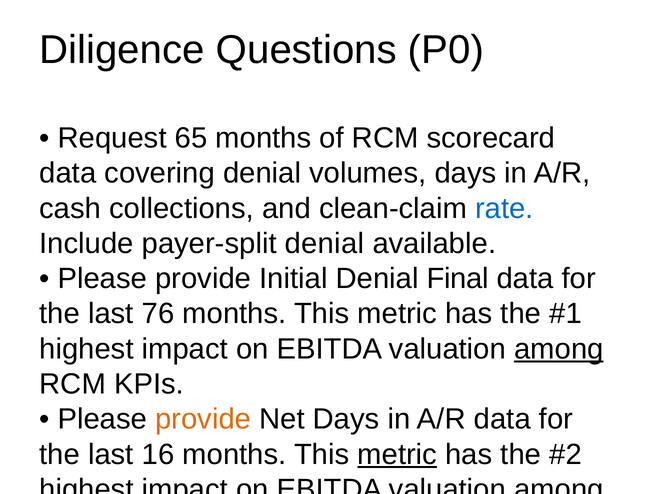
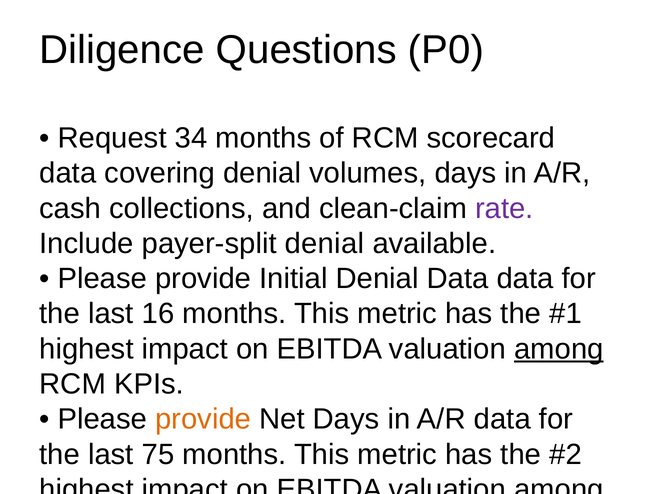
65: 65 -> 34 (191, 138)
rate colour: blue -> purple (504, 208)
Denial Final: Final -> Data (458, 278)
76: 76 -> 16 (158, 313)
16: 16 -> 75 (158, 454)
metric underline: present -> none (397, 454)
